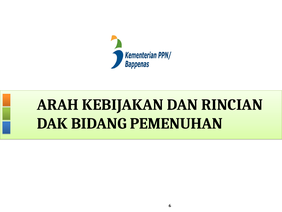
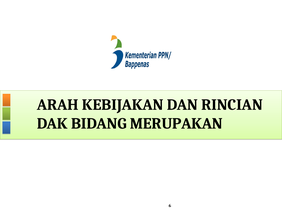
PEMENUHAN: PEMENUHAN -> MERUPAKAN (176, 123)
